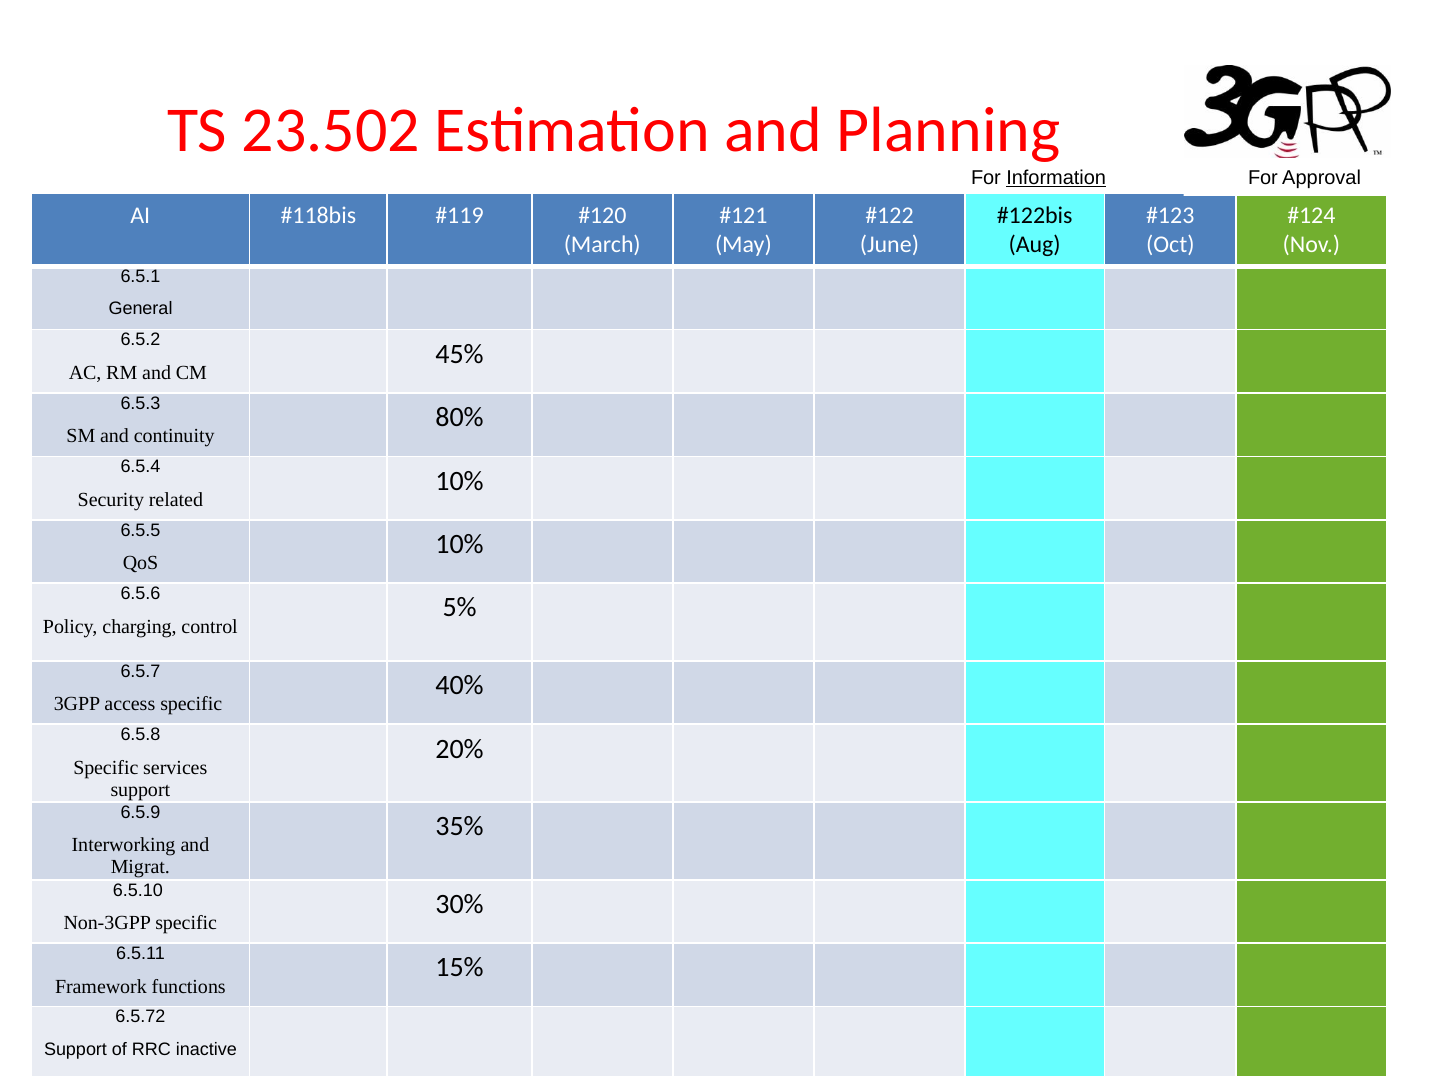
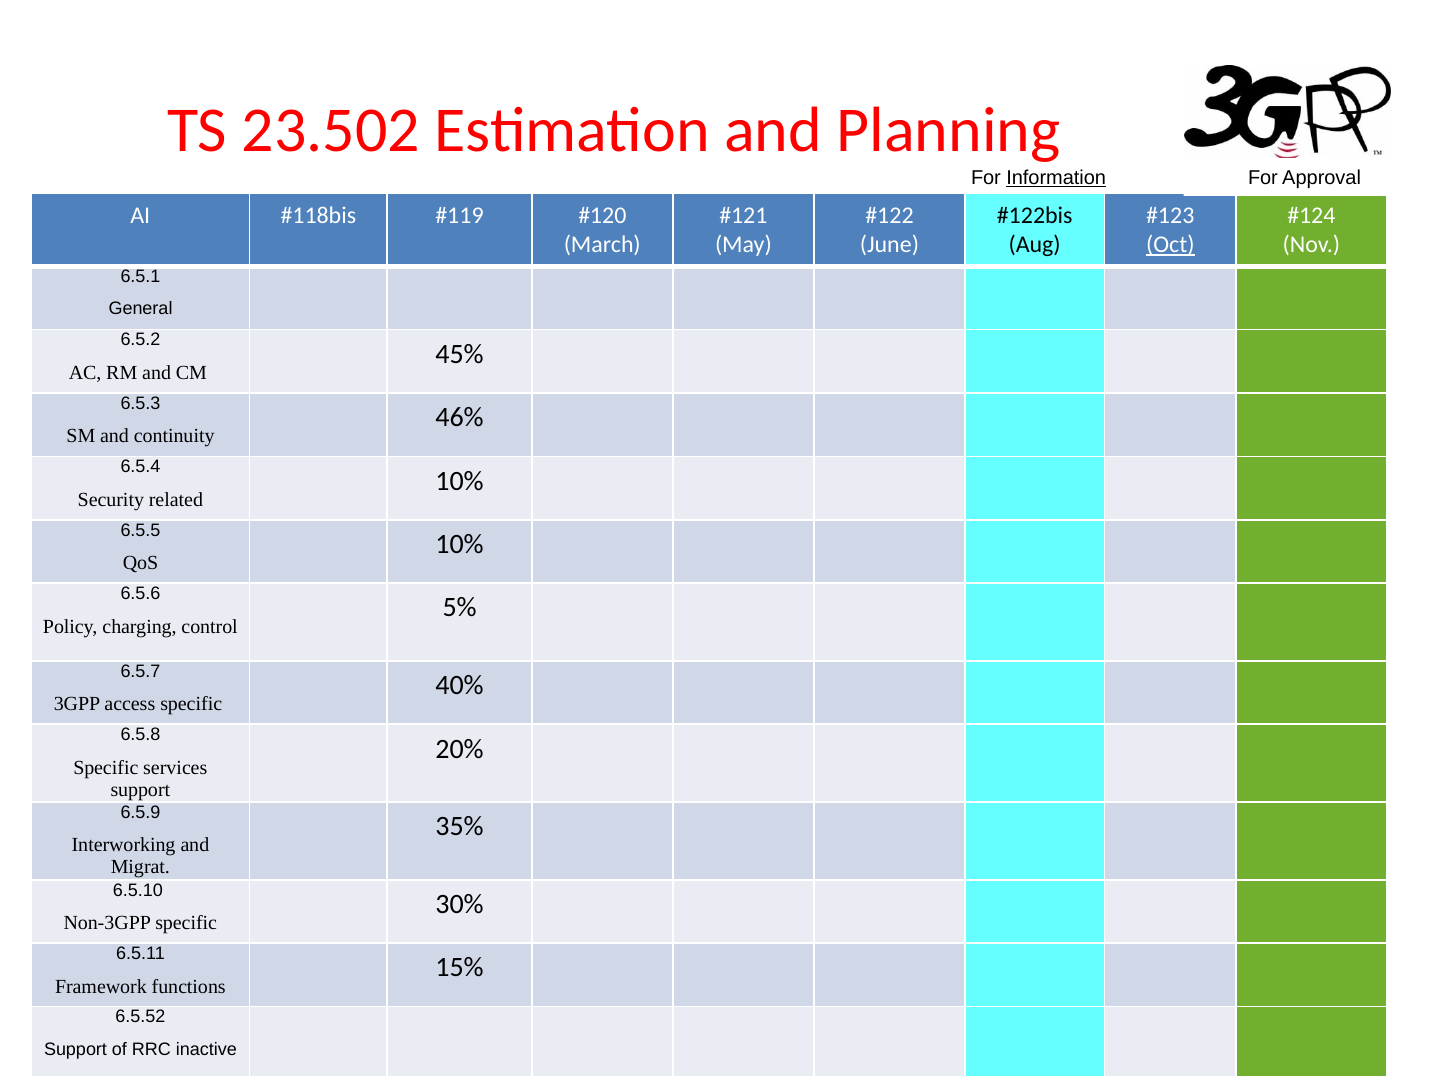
Oct underline: none -> present (1170, 245)
80%: 80% -> 46% (460, 418)
6.5.72: 6.5.72 -> 6.5.52 (140, 1017)
